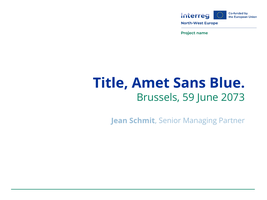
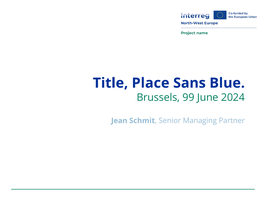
Amet: Amet -> Place (151, 83)
59: 59 -> 99 (188, 98)
2073: 2073 -> 2024 (233, 98)
